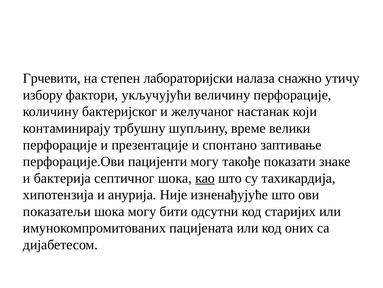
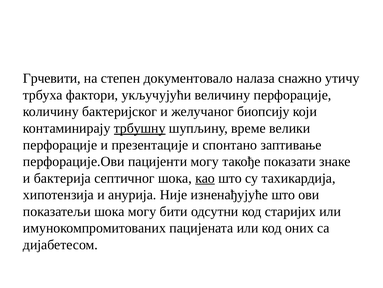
лабораторијски: лабораторијски -> документовало (188, 78)
избору: избору -> трбуха (43, 95)
настанак: настанак -> биопсију (263, 111)
трбушну underline: none -> present (140, 128)
